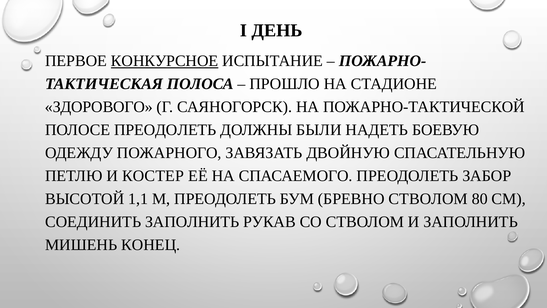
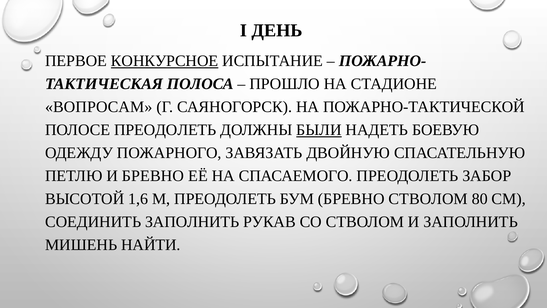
ЗДОРОВОГО: ЗДОРОВОГО -> ВОПРОСАМ (99, 107)
БЫЛИ underline: none -> present (319, 130)
И КОСТЕР: КОСТЕР -> БРЕВНО (153, 176)
1,1: 1,1 -> 1,6 (138, 199)
КОНЕЦ: КОНЕЦ -> НАЙТИ (151, 245)
